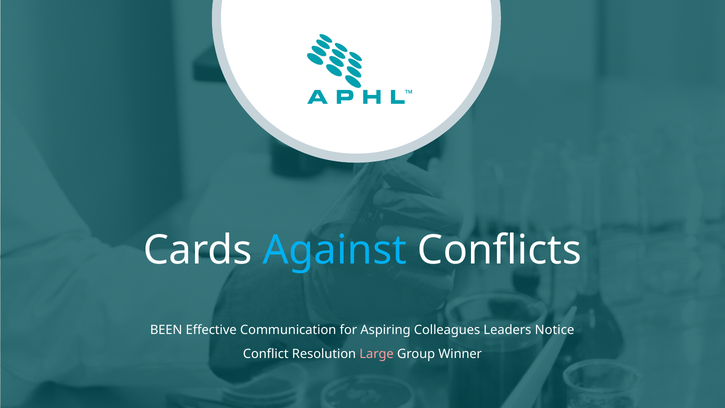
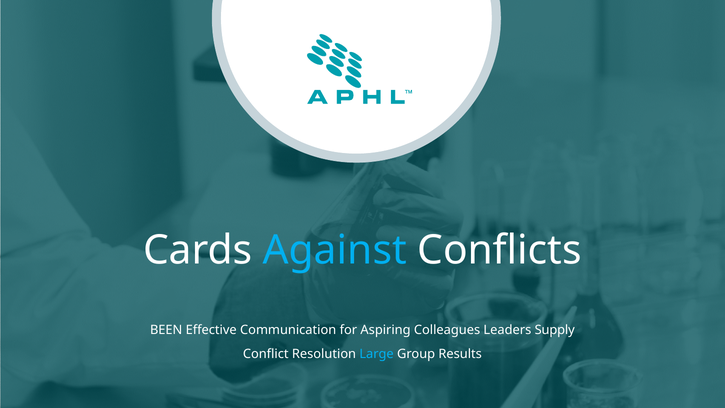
Notice: Notice -> Supply (555, 330)
Large colour: pink -> light blue (377, 354)
Winner: Winner -> Results (460, 354)
